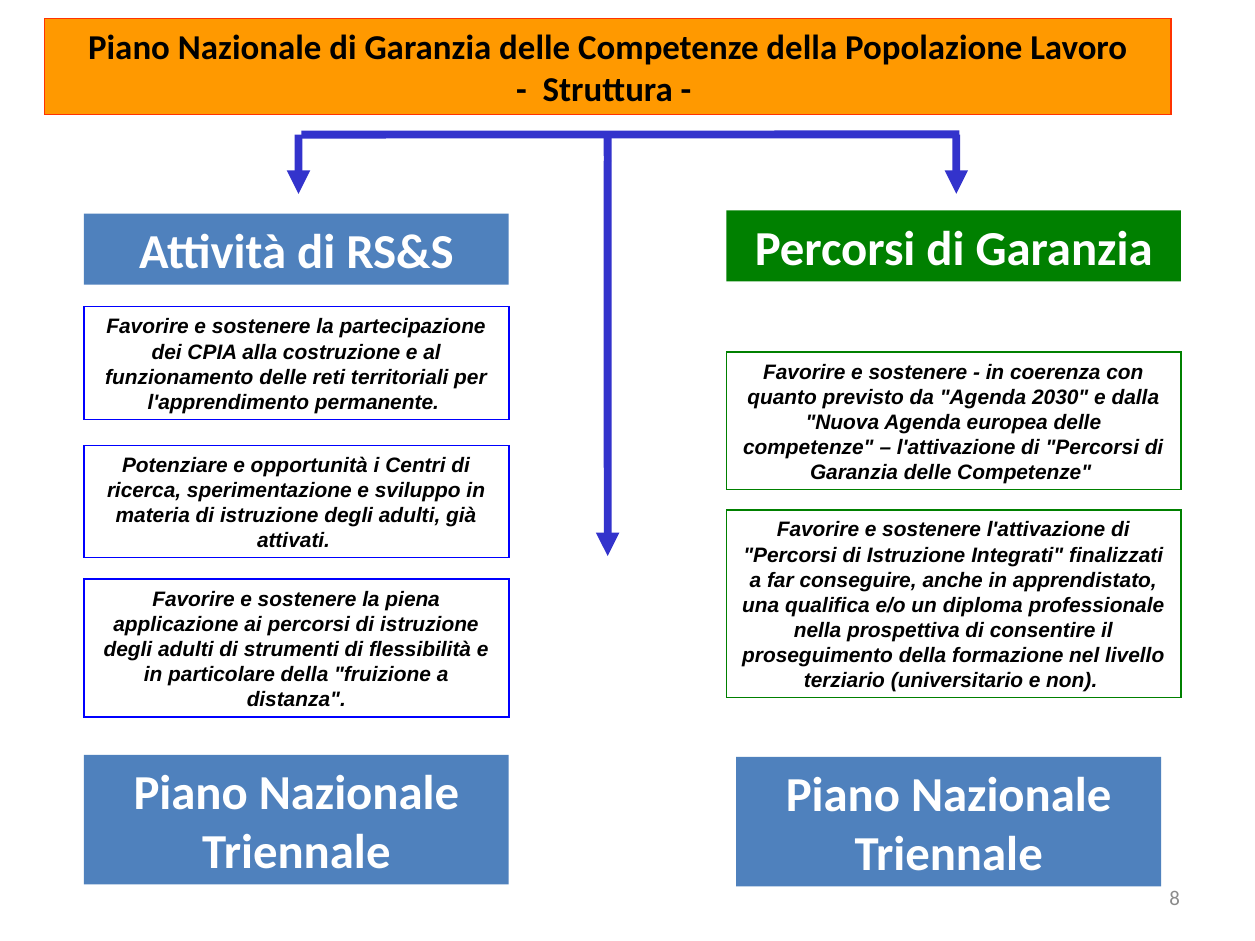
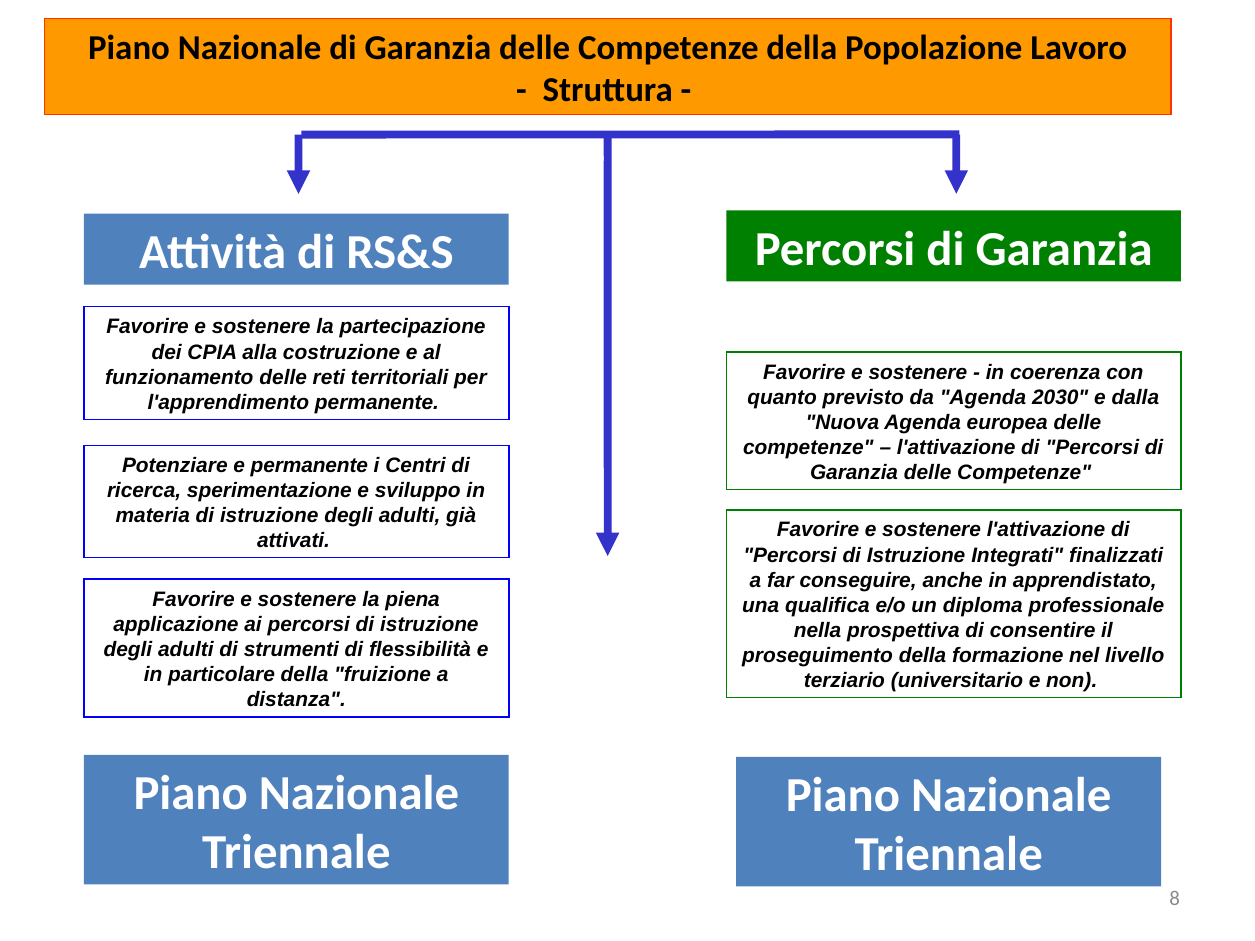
e opportunità: opportunità -> permanente (309, 465)
